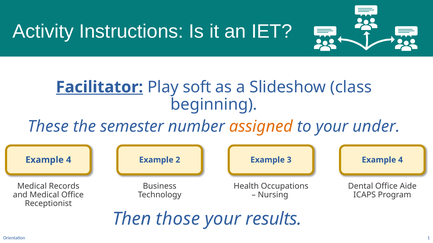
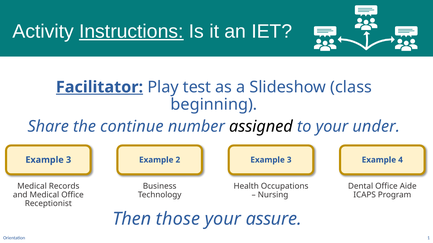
Instructions underline: none -> present (131, 31)
soft: soft -> test (197, 87)
These: These -> Share (48, 127)
semester: semester -> continue (132, 127)
assigned colour: orange -> black (261, 127)
4: 4 -> 3 (69, 160)
results: results -> assure (274, 219)
